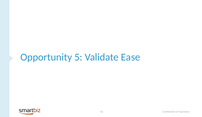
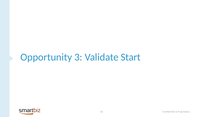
5: 5 -> 3 (78, 57)
Ease: Ease -> Start (131, 57)
